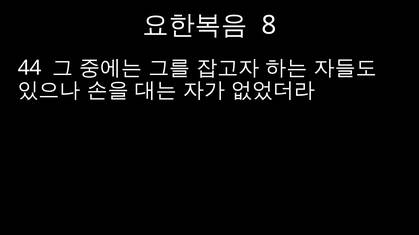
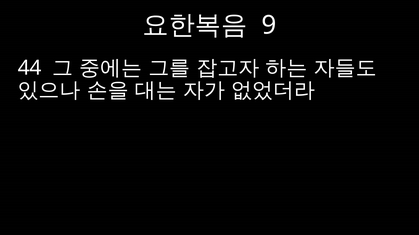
8: 8 -> 9 (269, 25)
